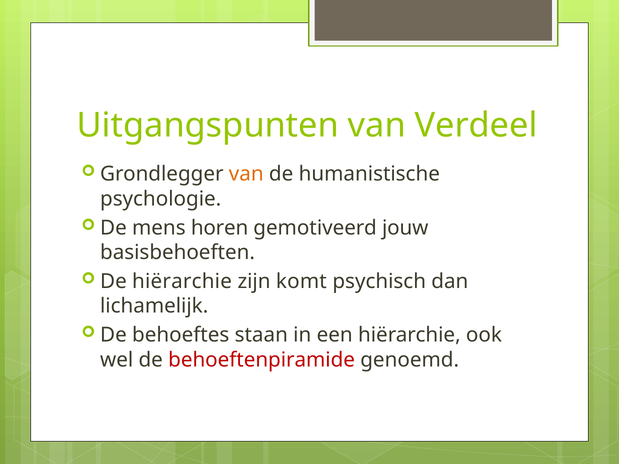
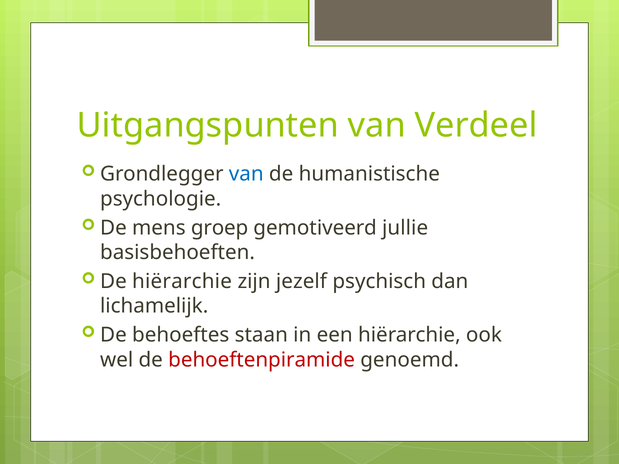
van colour: orange -> blue (246, 174)
horen: horen -> groep (220, 228)
jouw: jouw -> jullie (405, 228)
komt: komt -> jezelf (301, 282)
